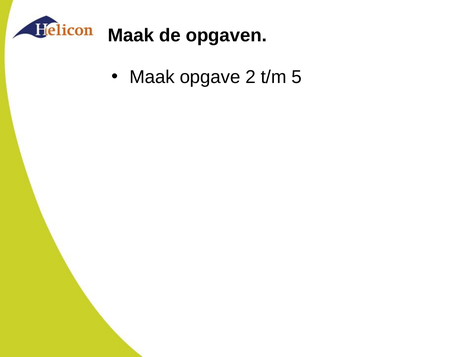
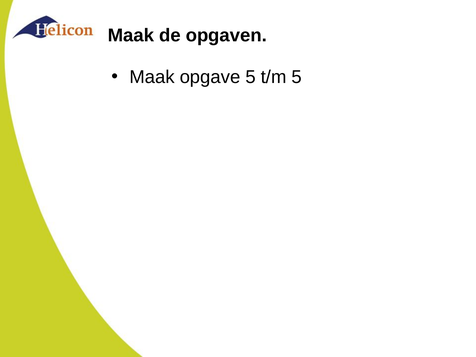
opgave 2: 2 -> 5 (251, 77)
